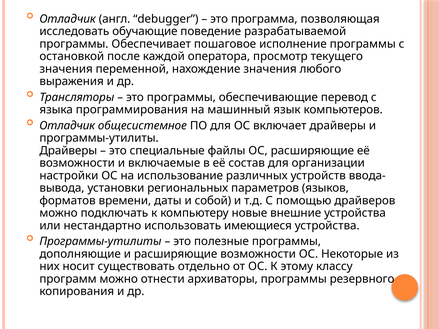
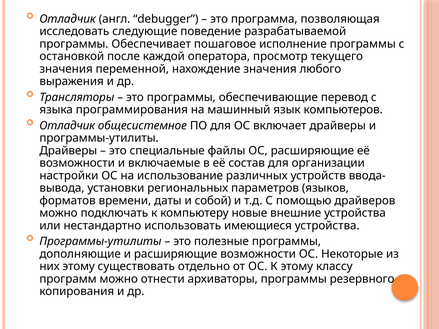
обучающие: обучающие -> следующие (145, 31)
них носит: носит -> этому (79, 267)
